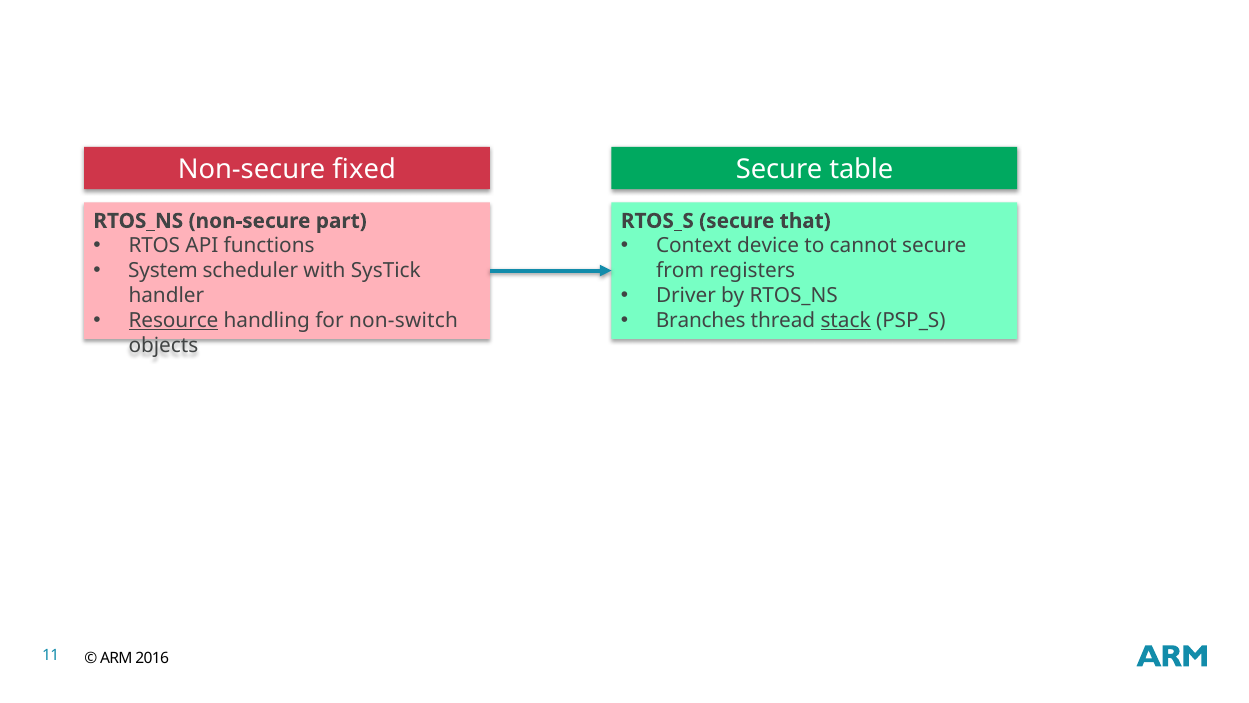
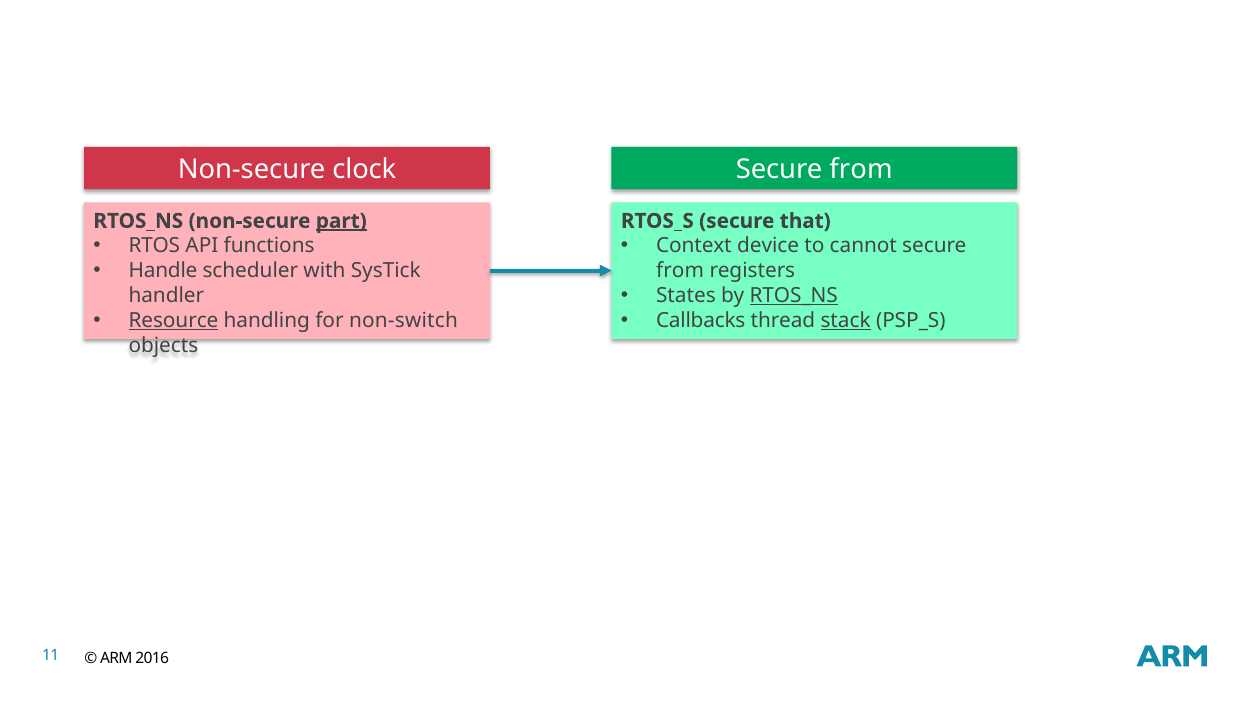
fixed: fixed -> clock (364, 170)
table: table -> from (861, 170)
part underline: none -> present (341, 221)
System: System -> Handle (163, 271)
Driver: Driver -> States (686, 296)
RTOS_NS underline: none -> present (794, 296)
Branches: Branches -> Callbacks (701, 321)
